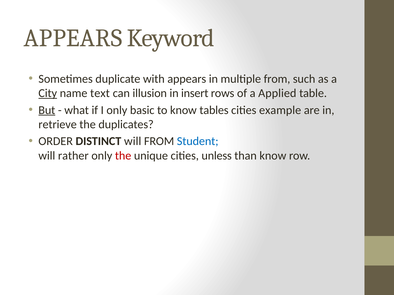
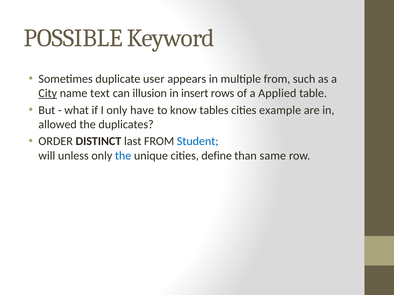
APPEARS: APPEARS -> POSSIBLE (73, 38)
with: with -> user (154, 79)
But underline: present -> none (47, 110)
basic: basic -> have (142, 110)
retrieve: retrieve -> allowed (58, 125)
DISTINCT will: will -> last (133, 141)
rather: rather -> unless (73, 156)
the colour: red -> blue (123, 156)
unless: unless -> define (217, 156)
than know: know -> same (273, 156)
